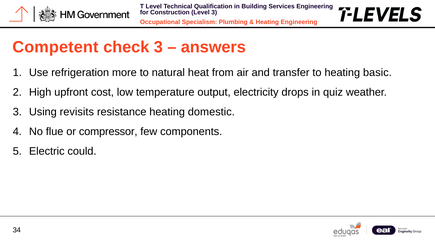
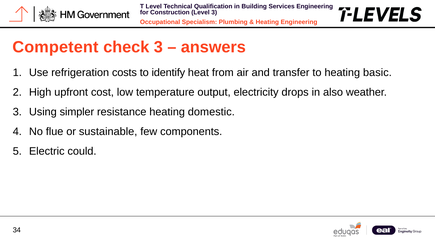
more: more -> costs (124, 73)
natural: natural -> identify (168, 73)
quiz: quiz -> also (333, 92)
revisits: revisits -> simpler (77, 112)
compressor: compressor -> sustainable (108, 132)
